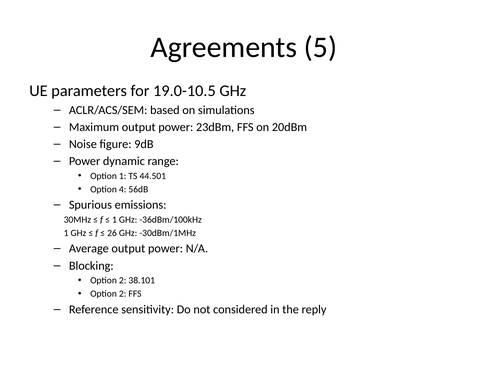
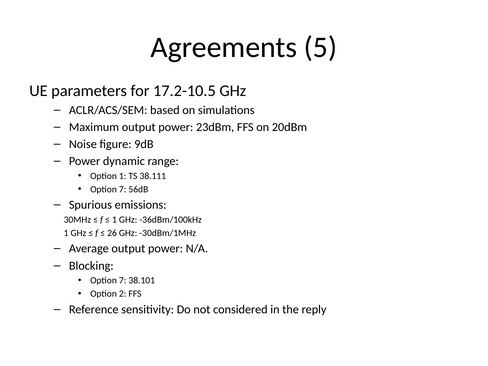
19.0-10.5: 19.0-10.5 -> 17.2-10.5 (184, 91)
44.501: 44.501 -> 38.111 (153, 176)
4: 4 -> 7 (123, 189)
2: 2 -> 7 (123, 280)
